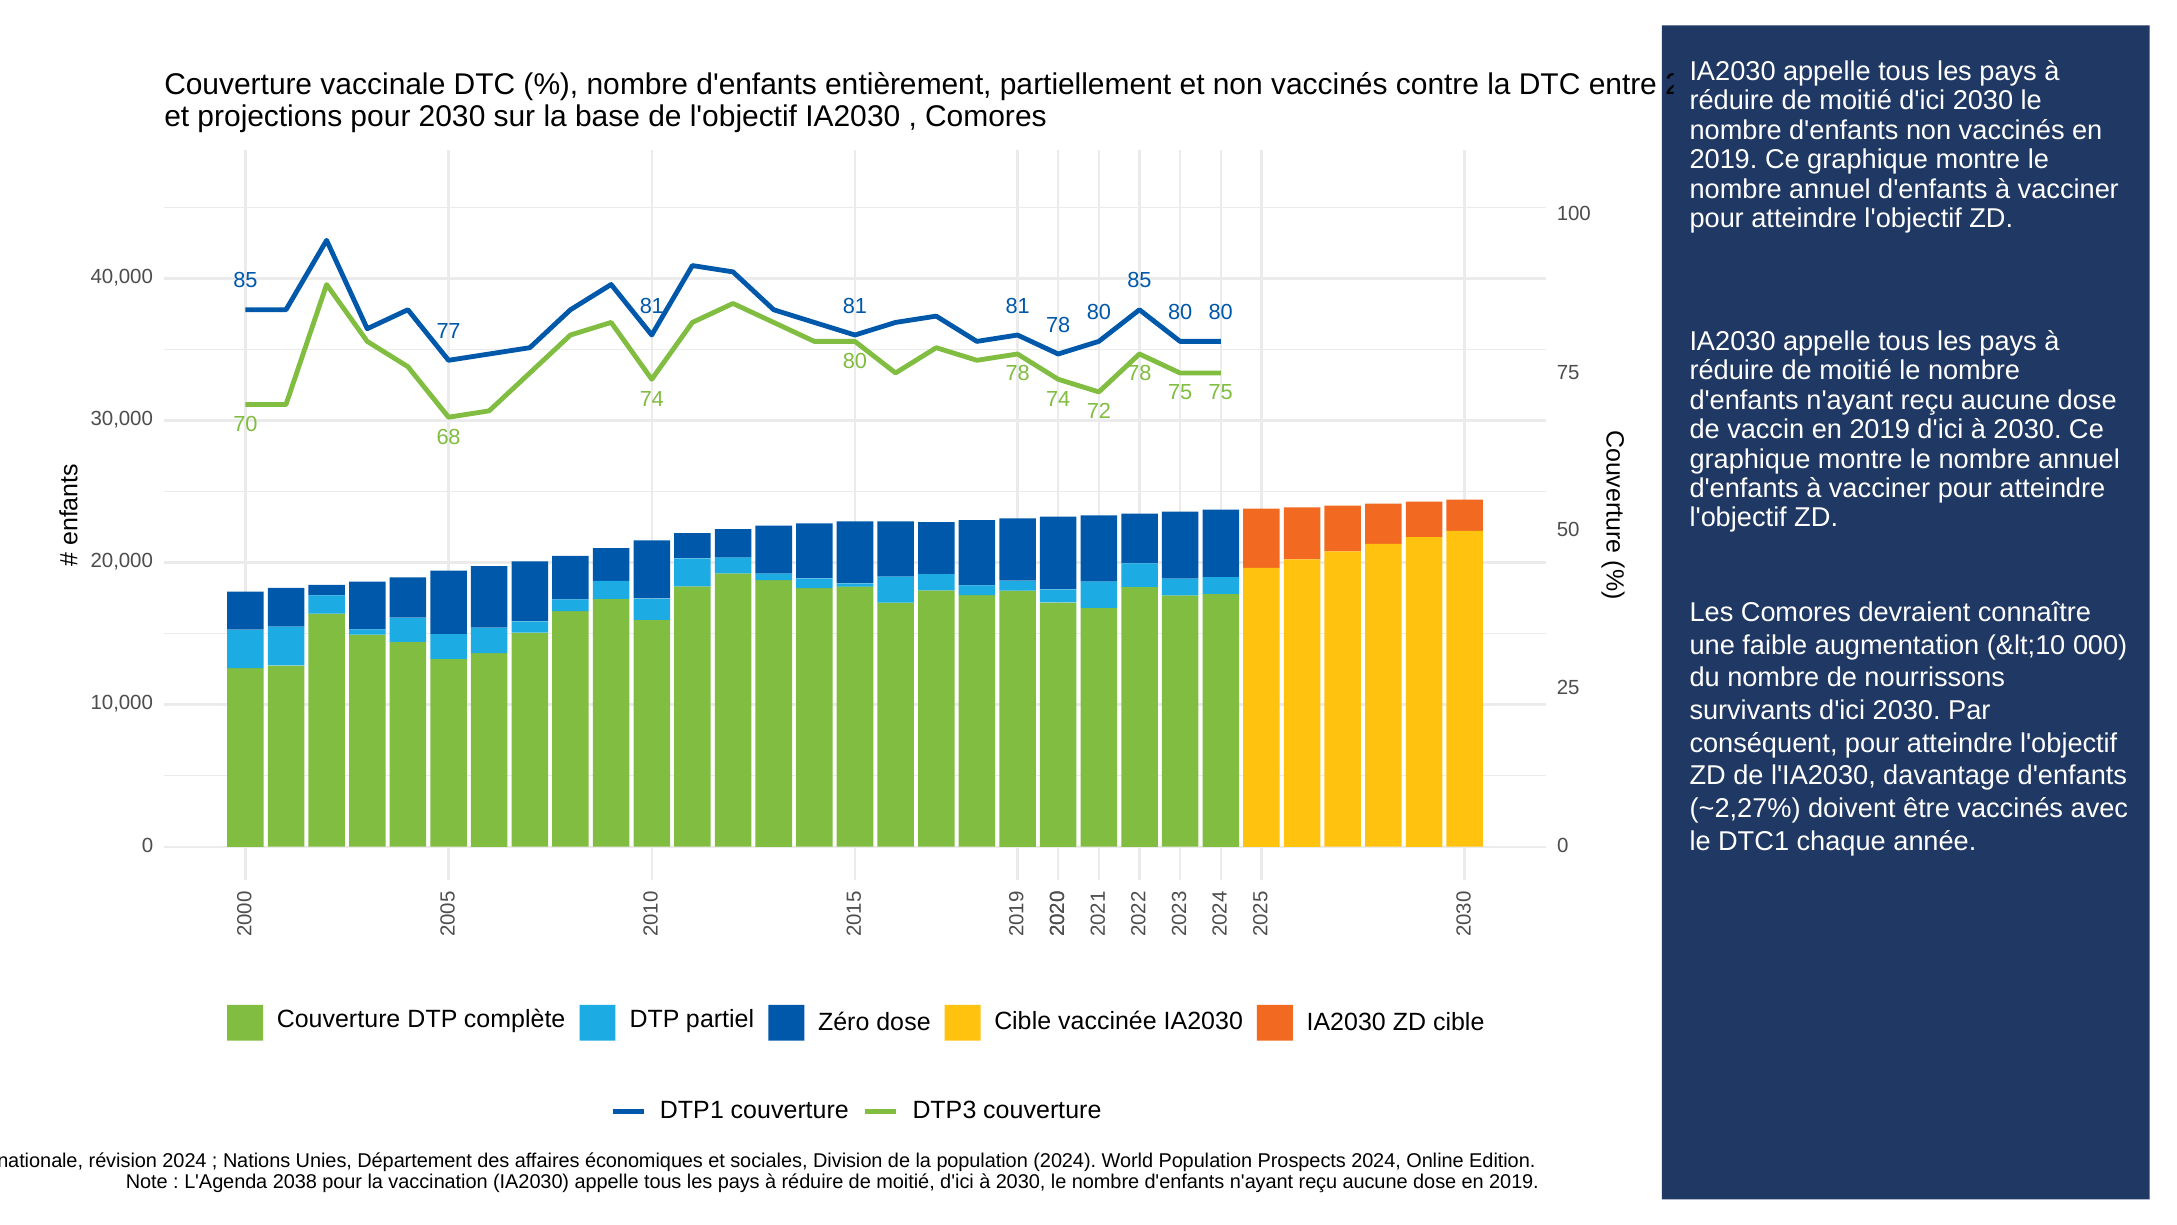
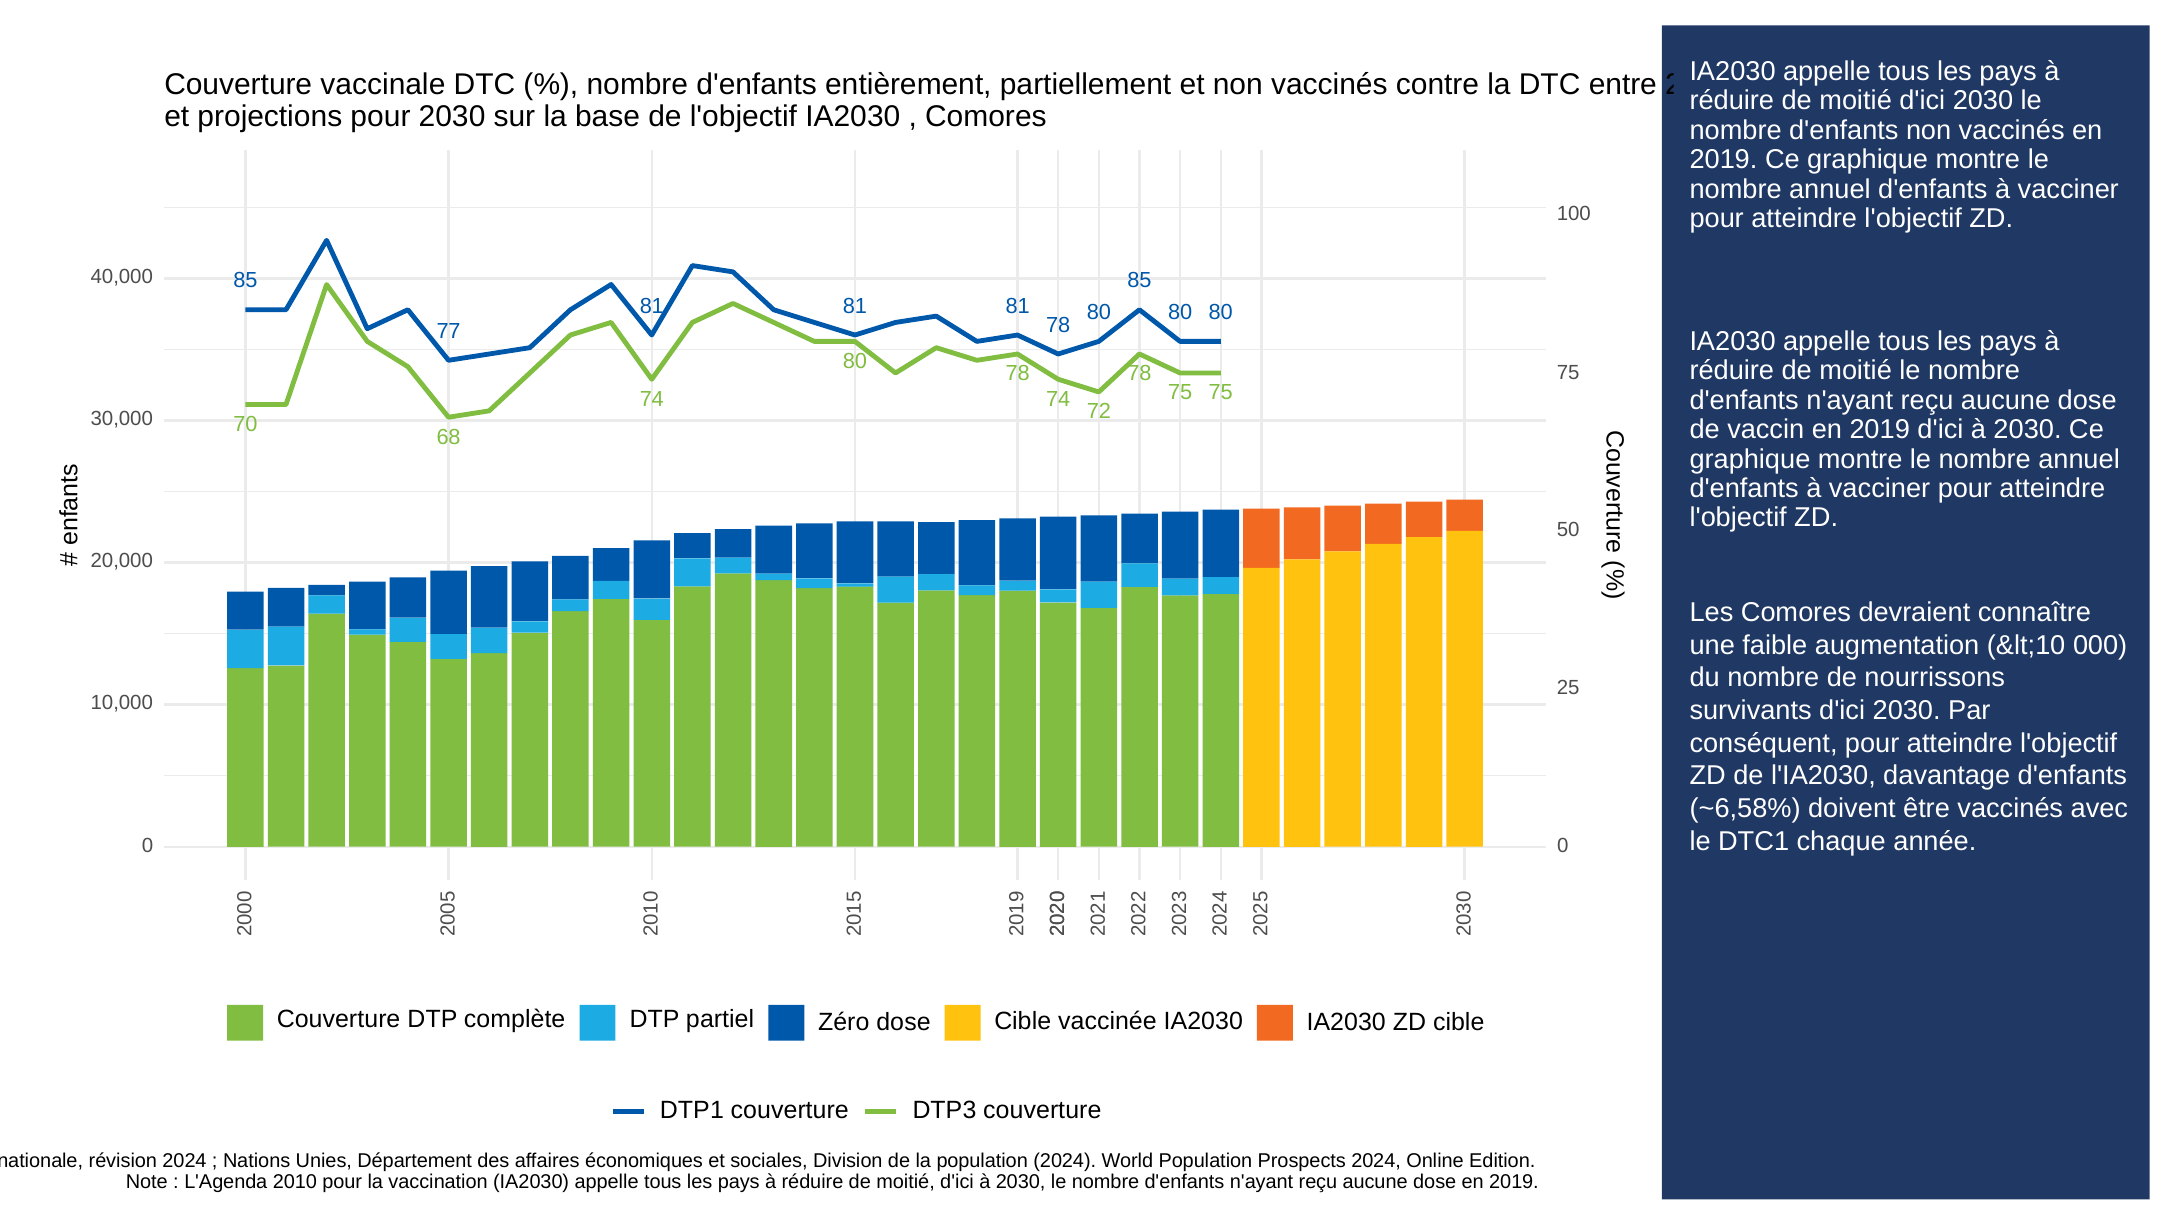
~2,27%: ~2,27% -> ~6,58% (1745, 808)
2038: 2038 -> 2010 (295, 1182)
